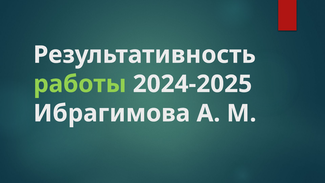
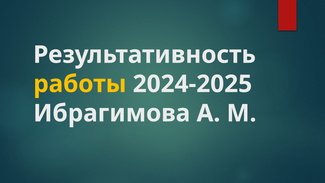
работы colour: light green -> yellow (80, 84)
